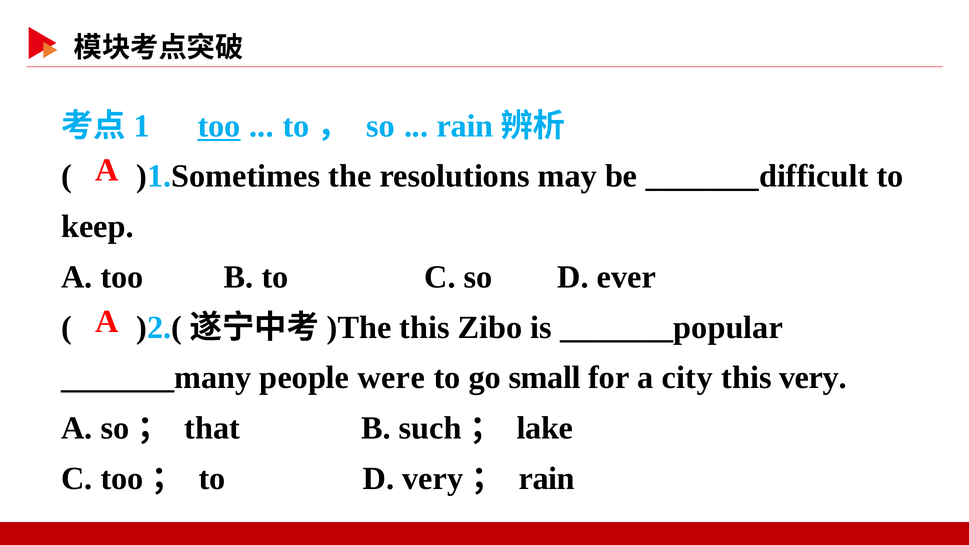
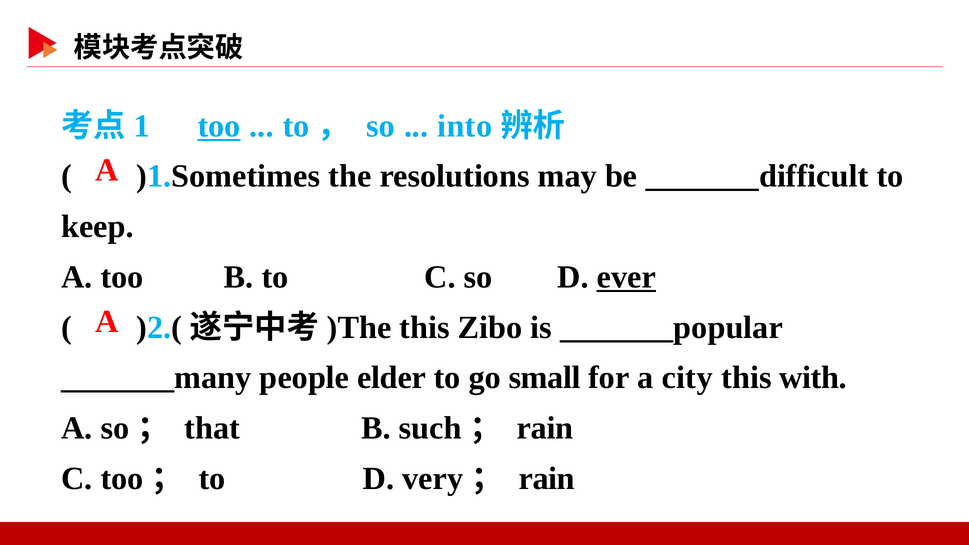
rain: rain -> into (465, 126)
ever underline: none -> present (626, 277)
were: were -> elder (392, 378)
this very: very -> with (813, 378)
lake: lake -> rain (545, 428)
